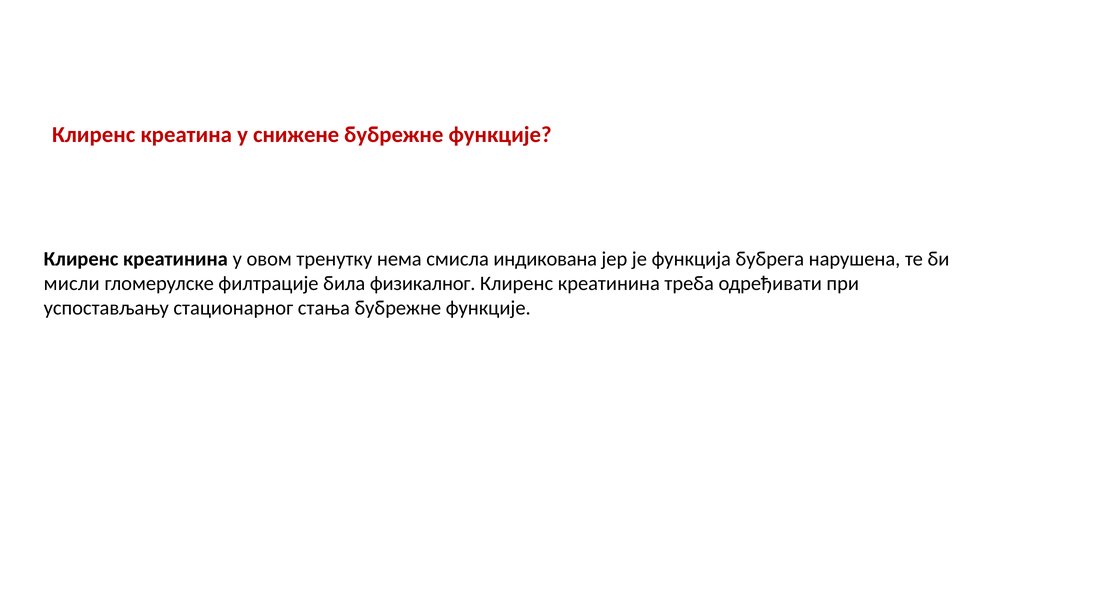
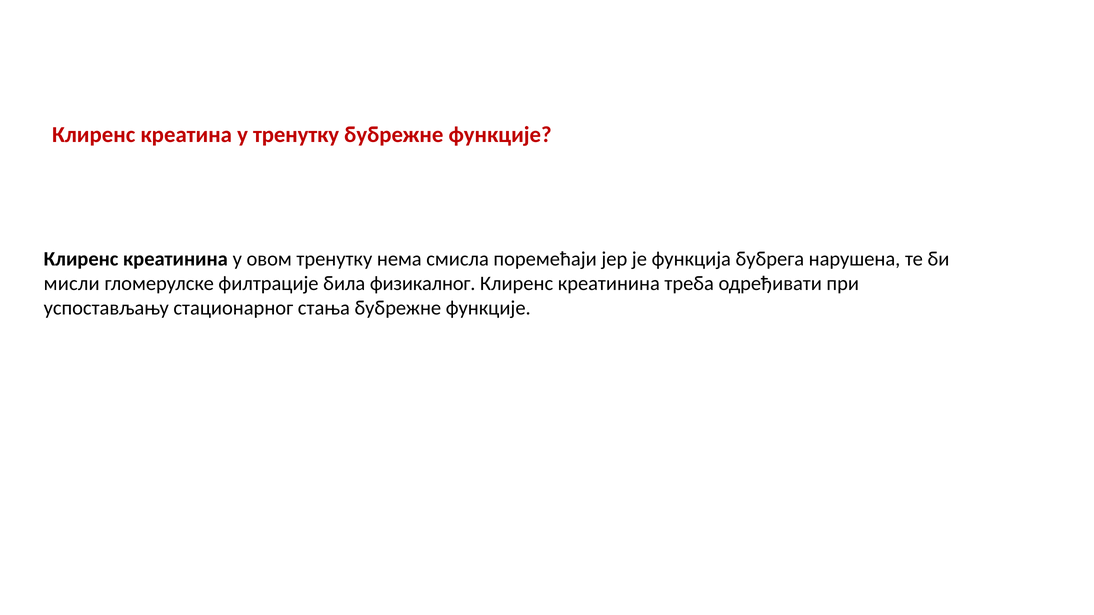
у снижене: снижене -> тренутку (296, 135)
индикована: индикована -> поремећаји (545, 259)
